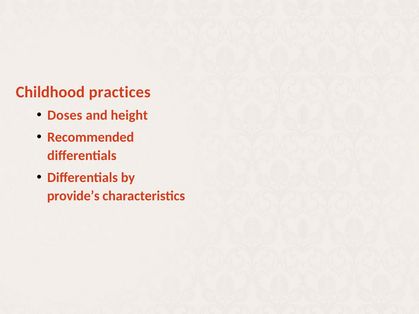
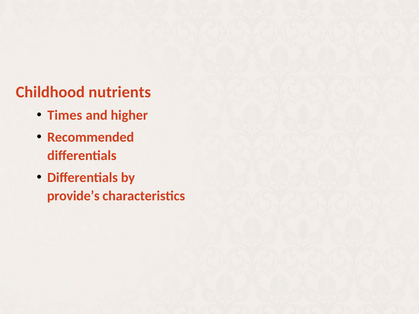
practices: practices -> nutrients (120, 92)
Doses: Doses -> Times (65, 115)
height: height -> higher (129, 115)
